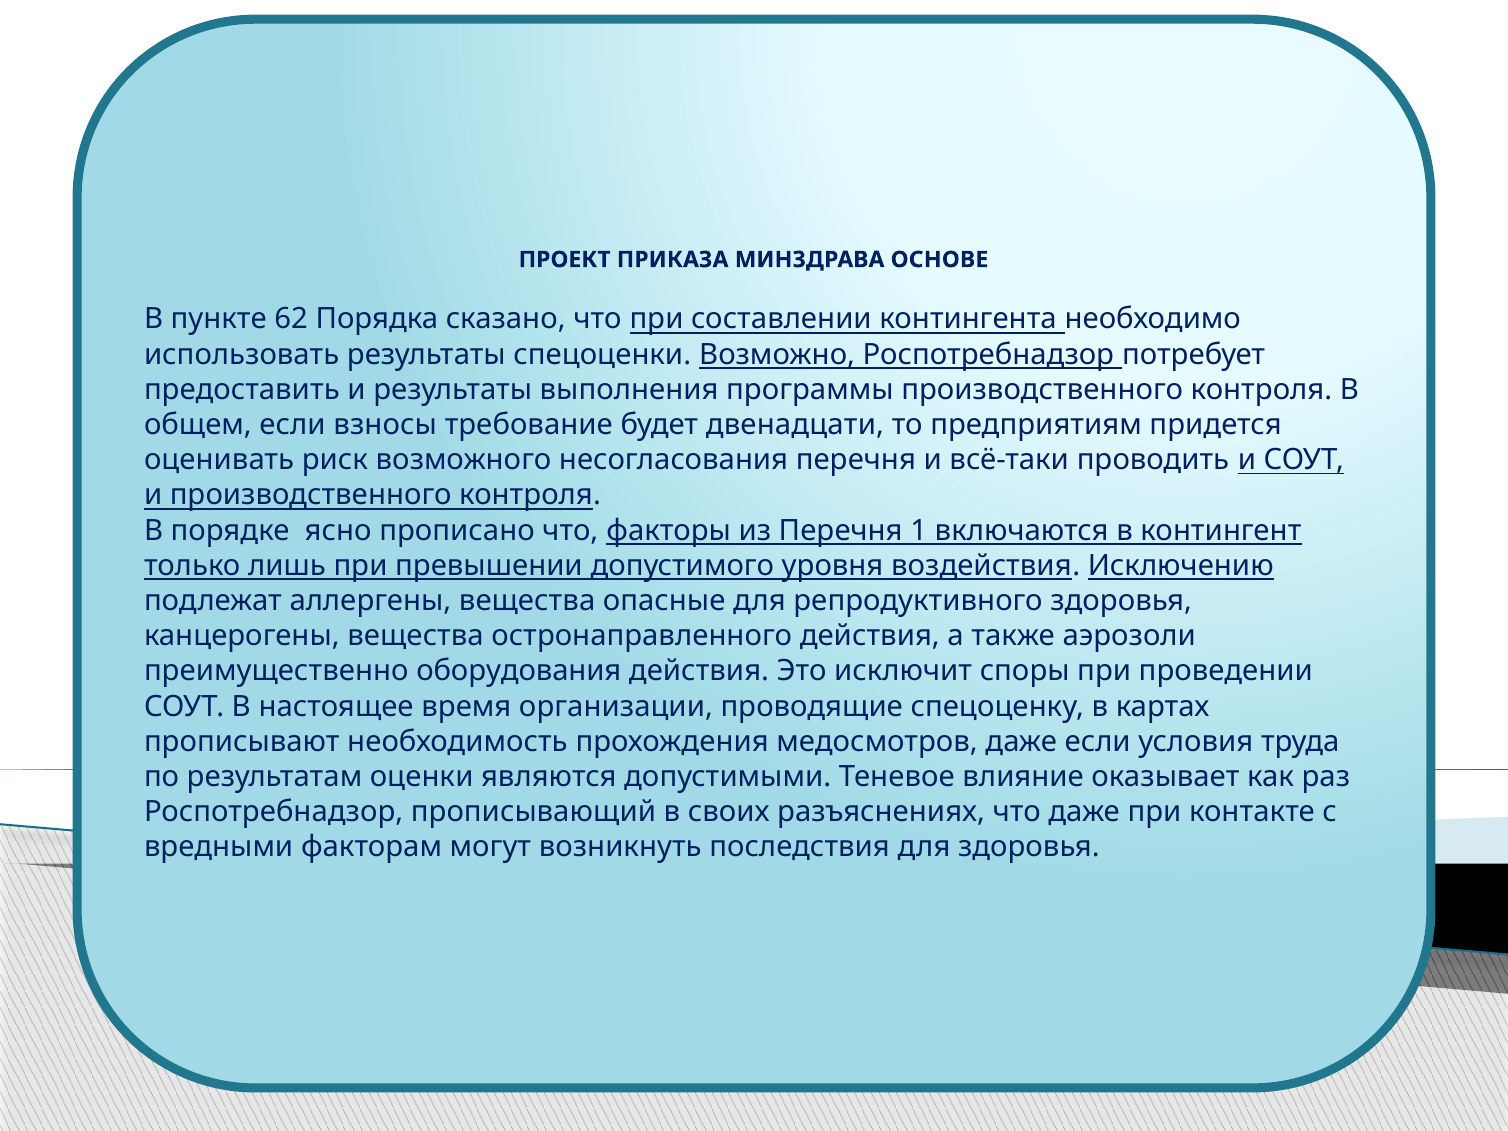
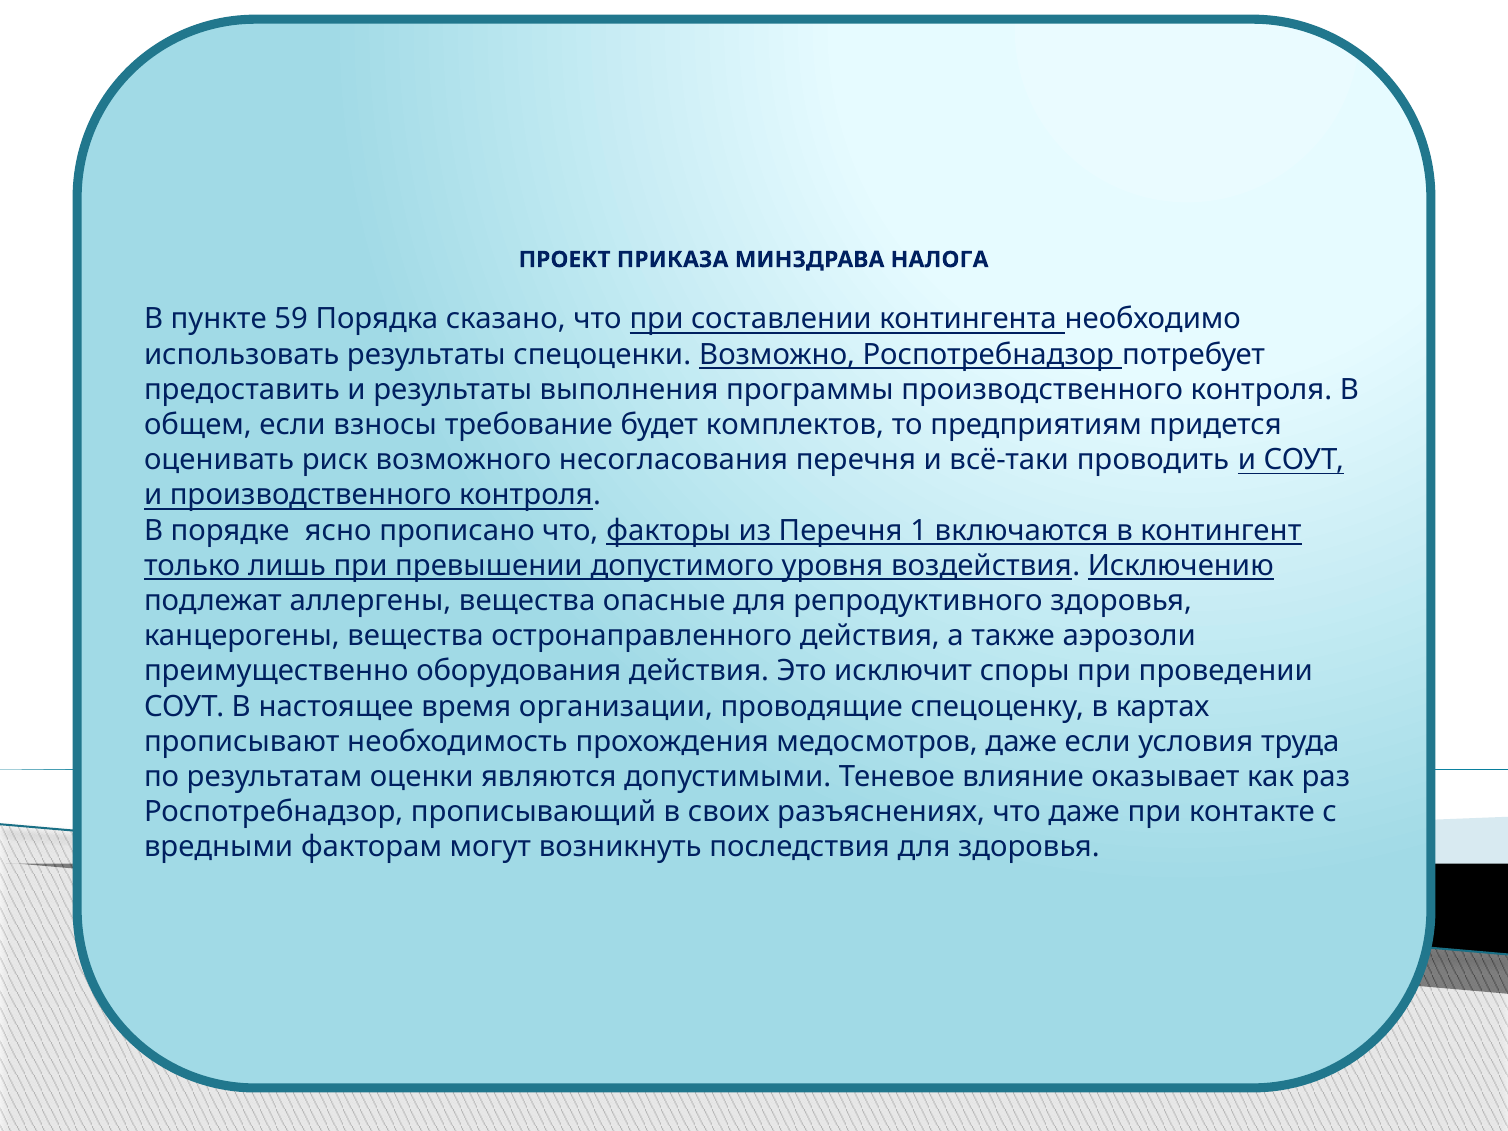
ОСНОВЕ: ОСНОВЕ -> НАЛОГА (940, 260)
62: 62 -> 59 (291, 319)
двенадцати: двенадцати -> комплектов (795, 425)
